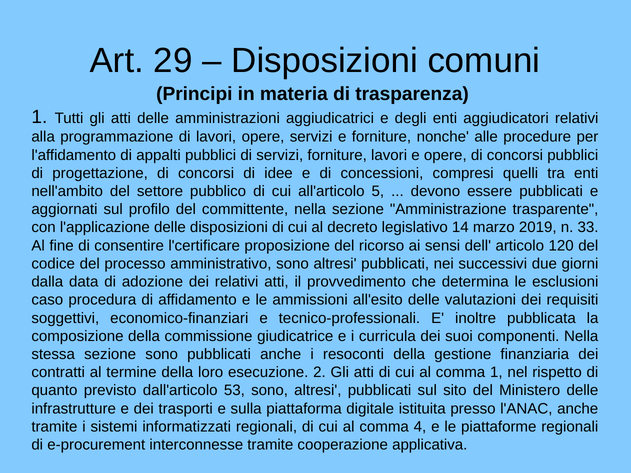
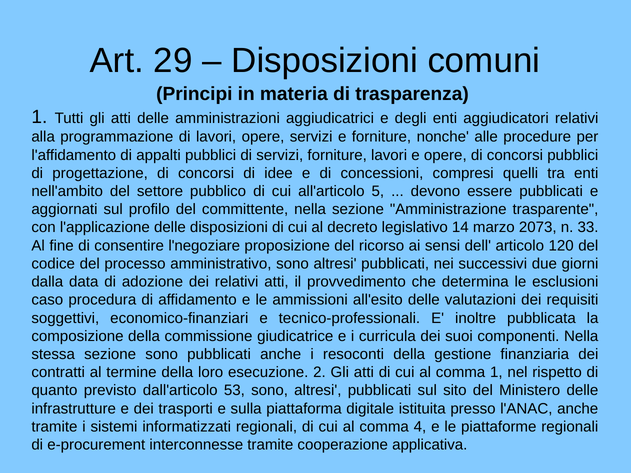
2019: 2019 -> 2073 (538, 228)
l'certificare: l'certificare -> l'negoziare (204, 246)
